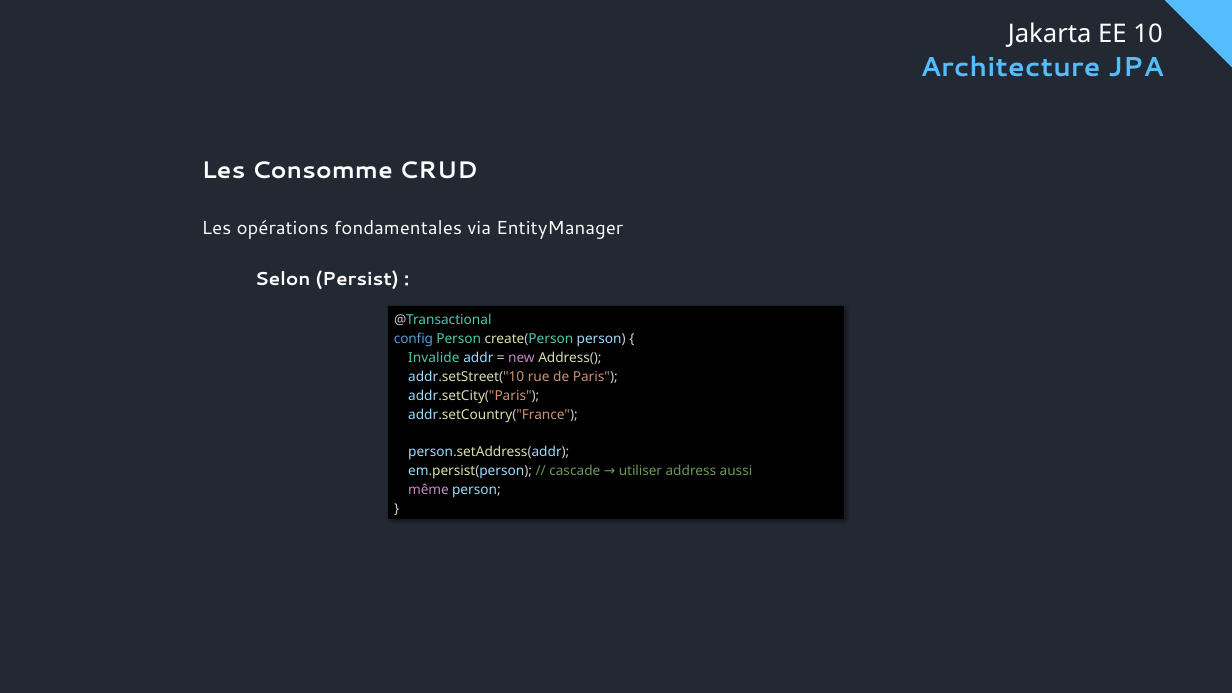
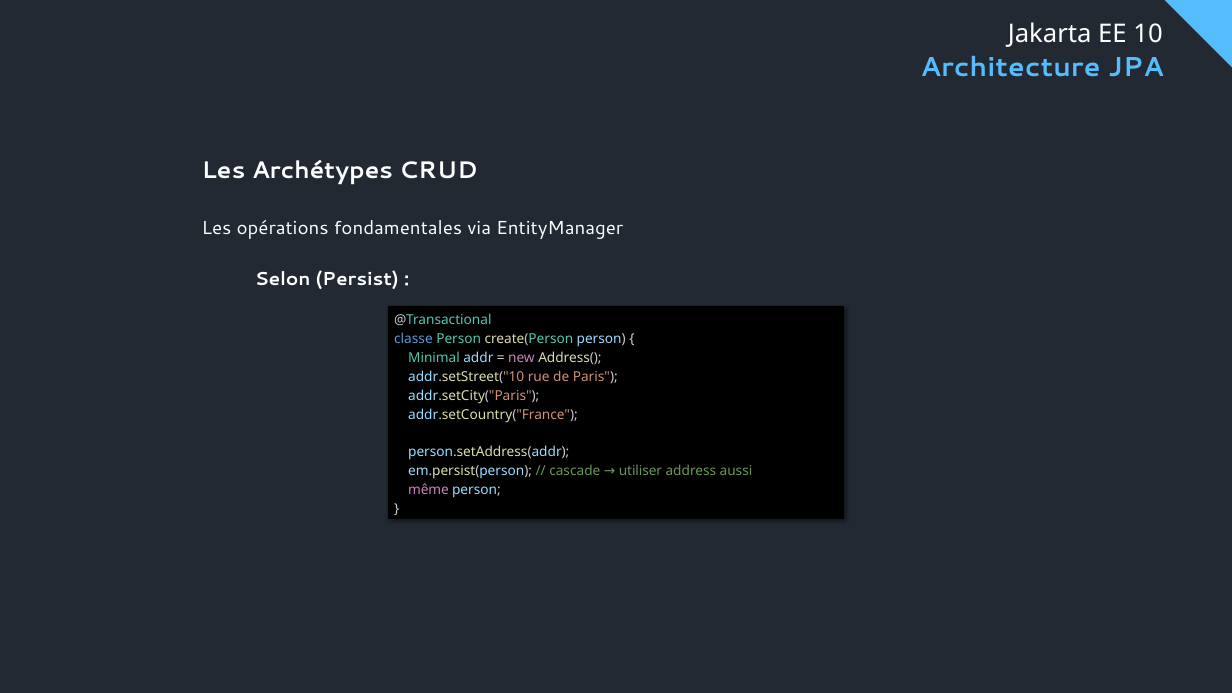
Consomme: Consomme -> Archétypes (322, 170)
config: config -> classe (413, 339)
Invalide: Invalide -> Minimal (434, 358)
